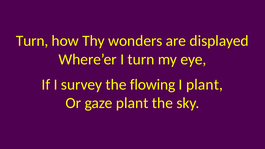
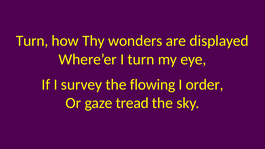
I plant: plant -> order (205, 85)
gaze plant: plant -> tread (132, 103)
